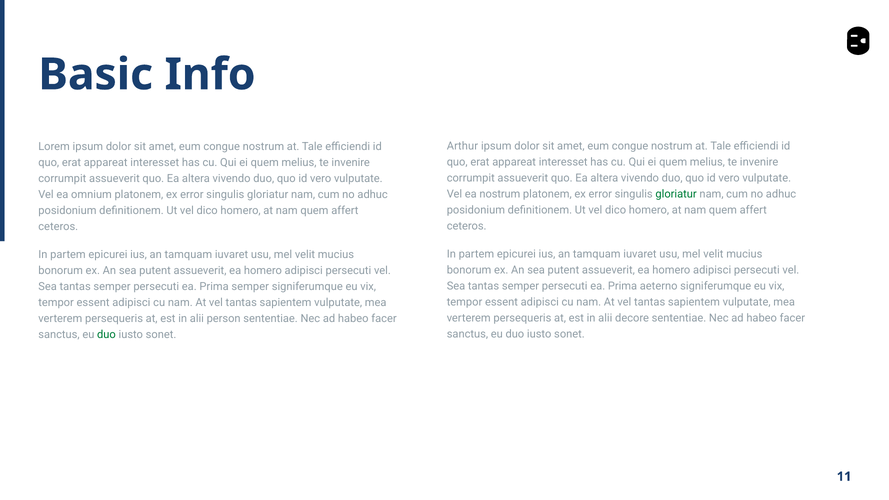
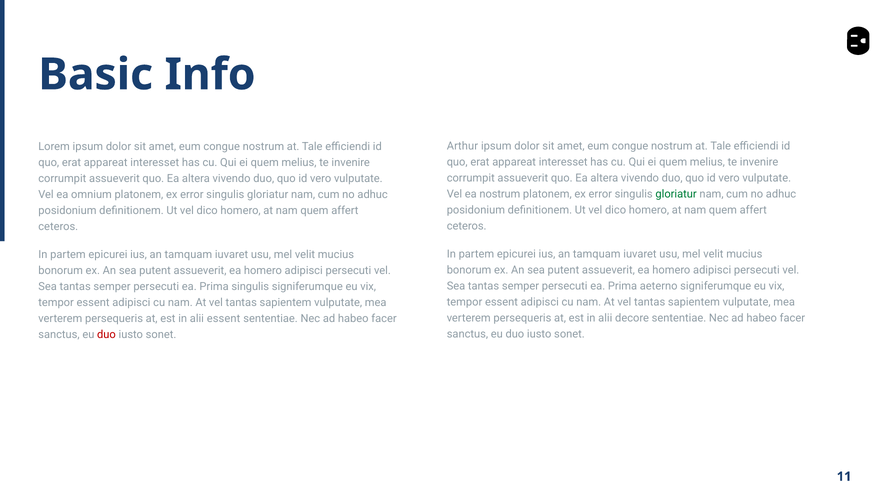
Prima semper: semper -> singulis (250, 286)
alii person: person -> essent (224, 318)
duo colour: green -> red (106, 334)
